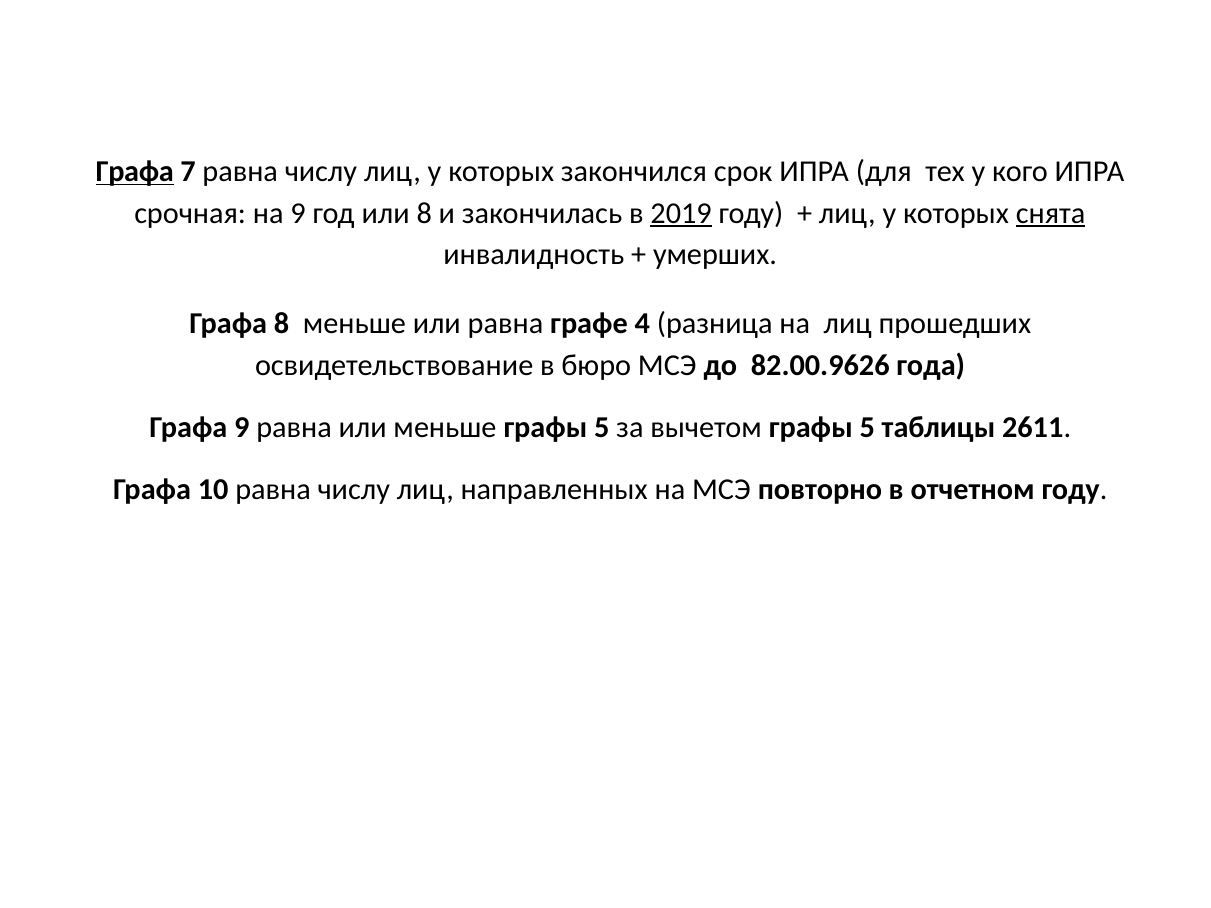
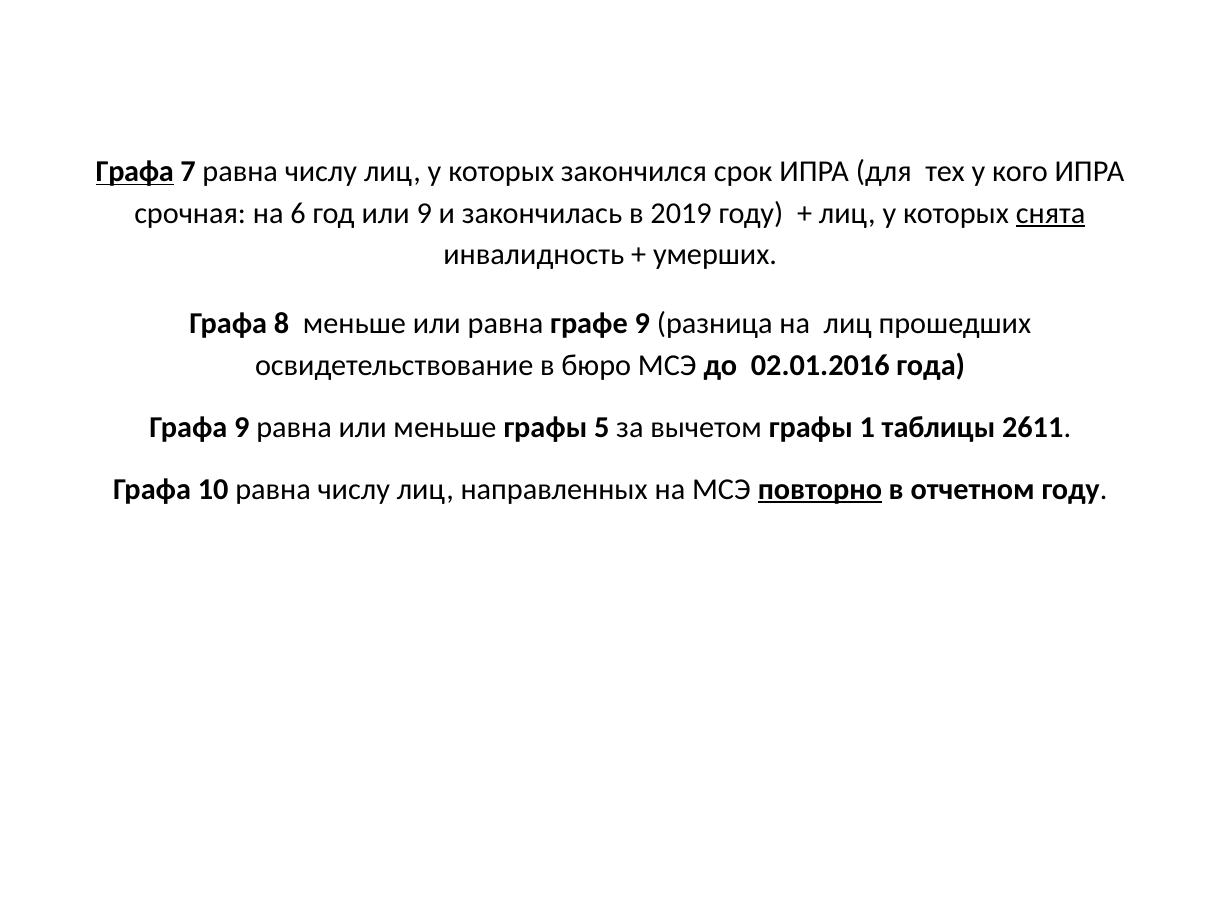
на 9: 9 -> 6 (298, 213)
или 8: 8 -> 9 (424, 213)
2019 underline: present -> none (681, 213)
графе 4: 4 -> 9 (642, 324)
82.00.9626: 82.00.9626 -> 02.01.2016 (820, 366)
вычетом графы 5: 5 -> 1 (867, 427)
повторно underline: none -> present (820, 489)
